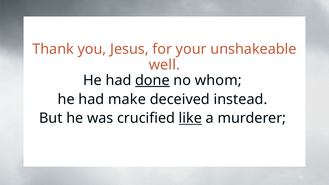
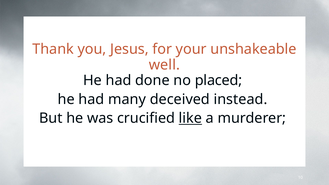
done underline: present -> none (152, 80)
whom: whom -> placed (219, 80)
make: make -> many (127, 99)
